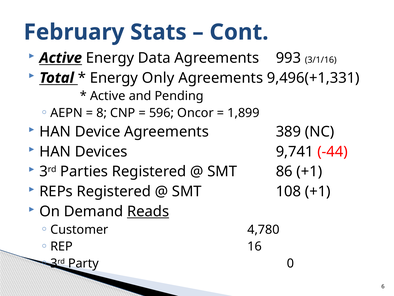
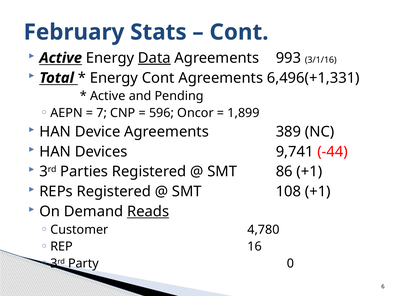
Data underline: none -> present (154, 58)
Energy Only: Only -> Cont (158, 78)
9,496(+1,331: 9,496(+1,331 -> 6,496(+1,331 (313, 78)
8: 8 -> 7 (102, 113)
